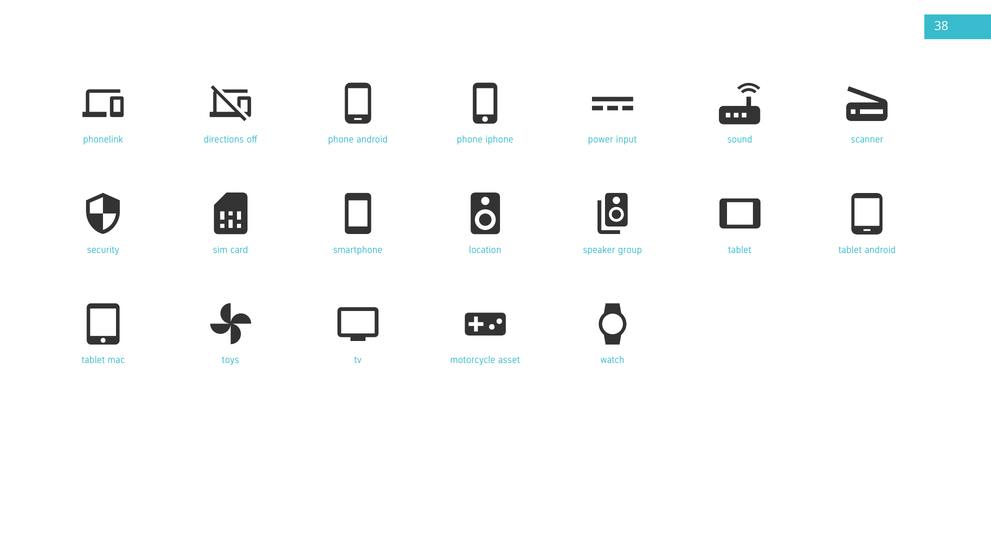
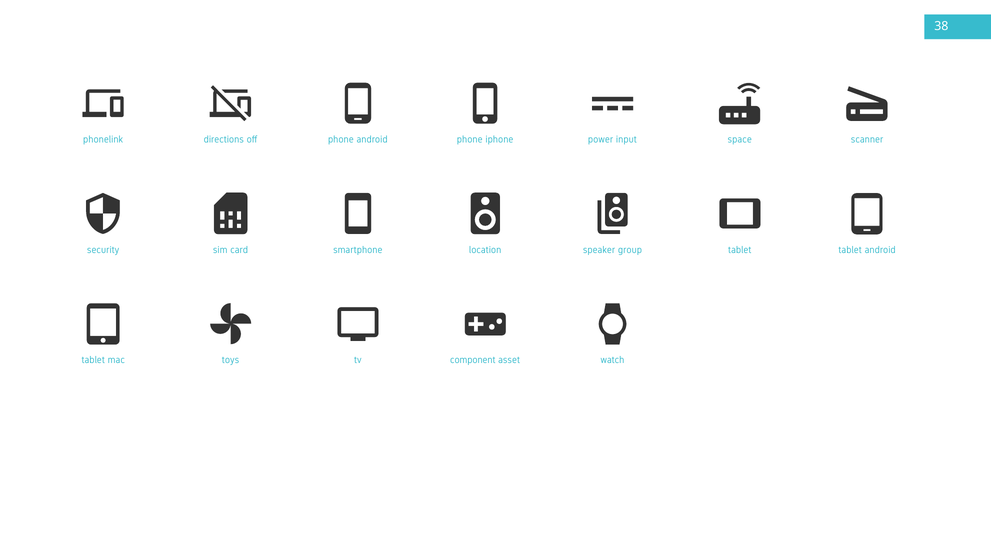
sound: sound -> space (740, 140)
motorcycle: motorcycle -> component (473, 360)
